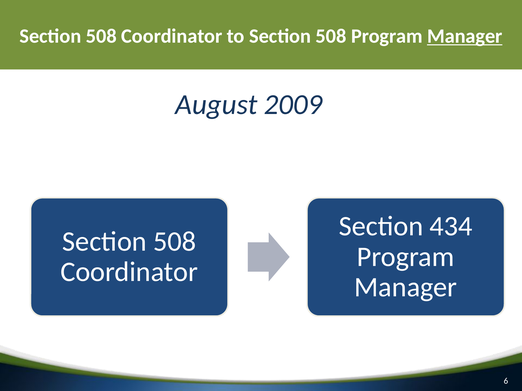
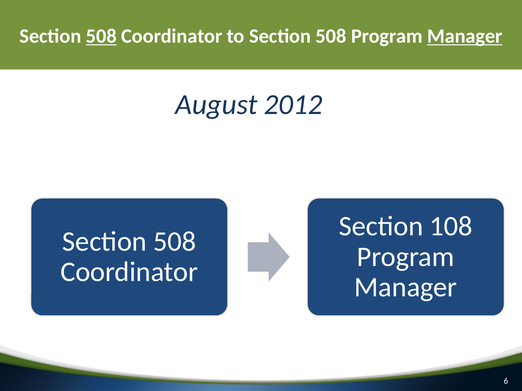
508 underline: none -> present (101, 36)
2009: 2009 -> 2012 (293, 105)
434: 434 -> 108 (451, 227)
